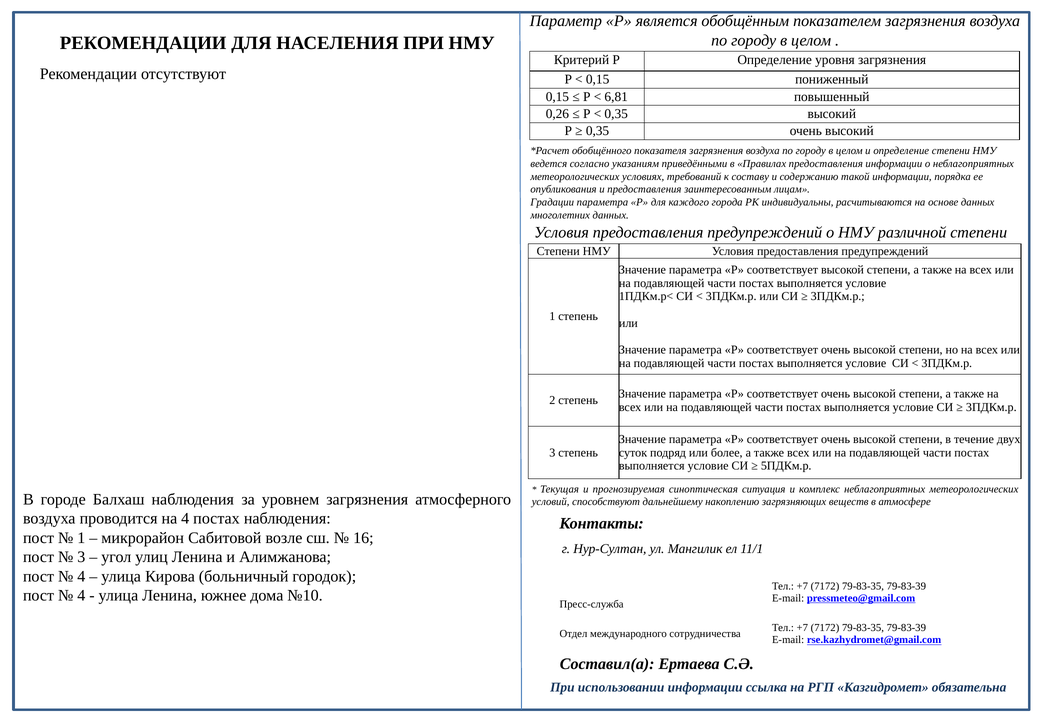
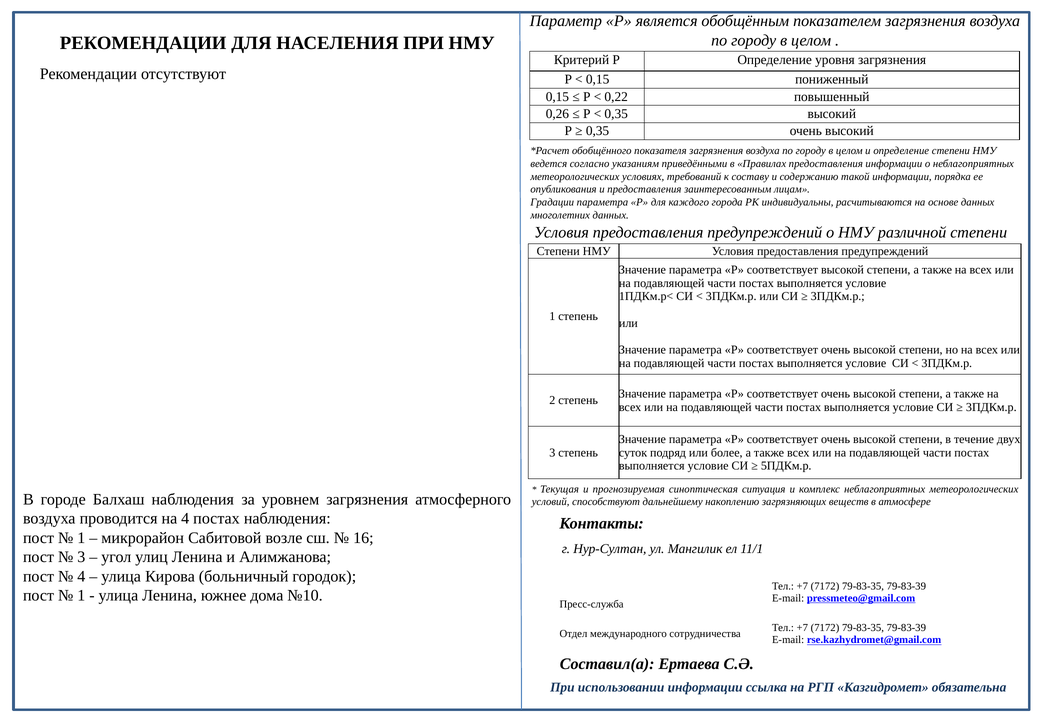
6,81: 6,81 -> 0,22 (616, 97)
4: 4 -> 1 (81, 596)
